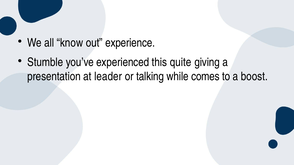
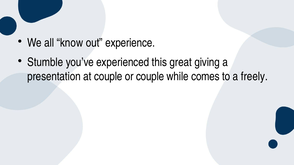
quite: quite -> great (181, 62)
at leader: leader -> couple (108, 77)
or talking: talking -> couple (150, 77)
boost: boost -> freely (254, 77)
